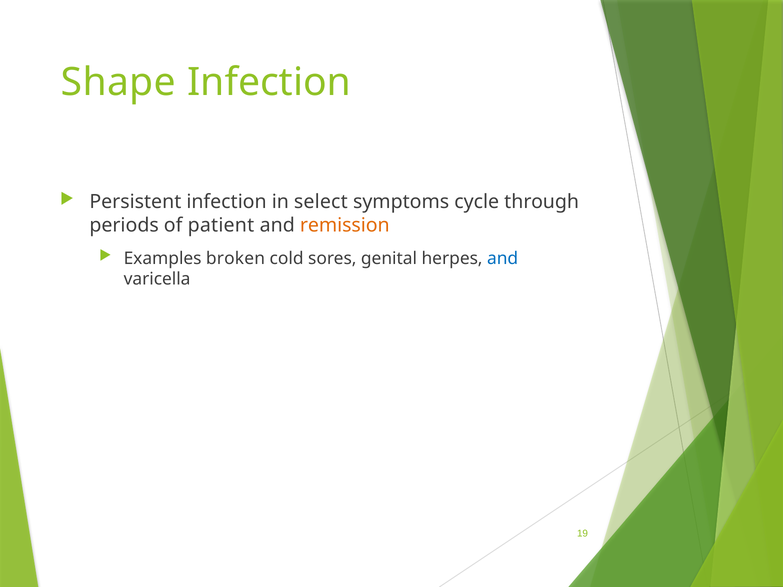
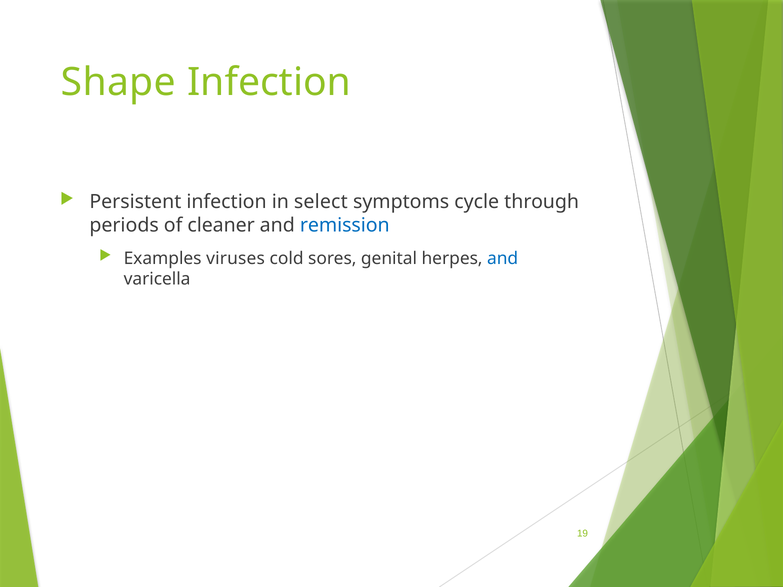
patient: patient -> cleaner (221, 226)
remission colour: orange -> blue (345, 226)
broken: broken -> viruses (235, 258)
